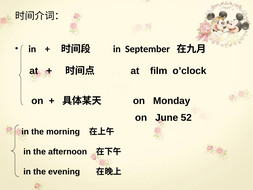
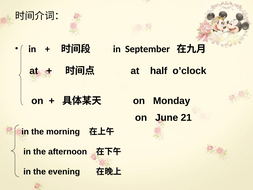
film: film -> half (159, 71)
52: 52 -> 21 (186, 117)
